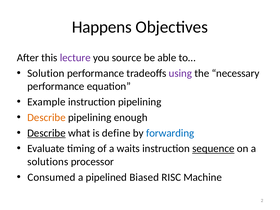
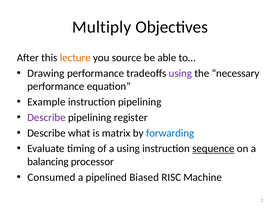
Happens: Happens -> Multiply (102, 27)
lecture colour: purple -> orange (75, 58)
Solution: Solution -> Drawing (46, 73)
Describe colour: orange -> purple (46, 117)
enough: enough -> register (131, 117)
Describe underline: present -> none (46, 133)
define: define -> matrix (116, 133)
a waits: waits -> using (128, 149)
solutions: solutions -> balancing (48, 162)
